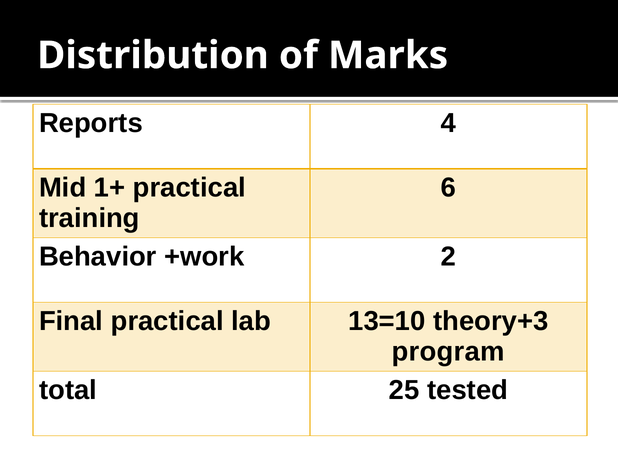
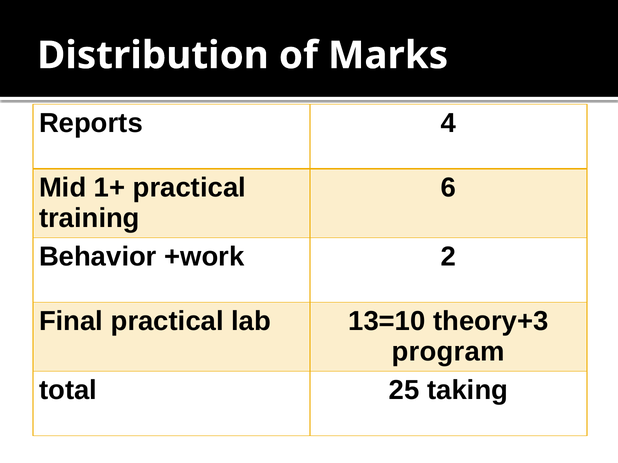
tested: tested -> taking (468, 391)
